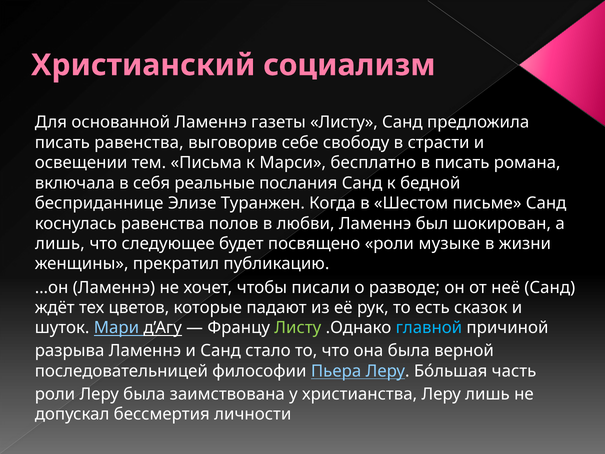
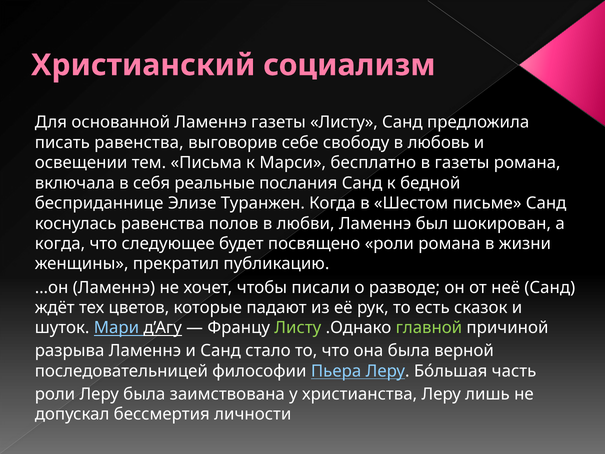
страсти: страсти -> любовь (439, 143)
в писать: писать -> газеты (462, 163)
лишь: лишь -> когда (60, 244)
роли музыке: музыке -> романа (449, 244)
главной colour: light blue -> light green (429, 328)
